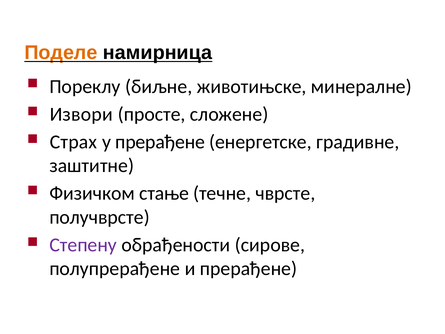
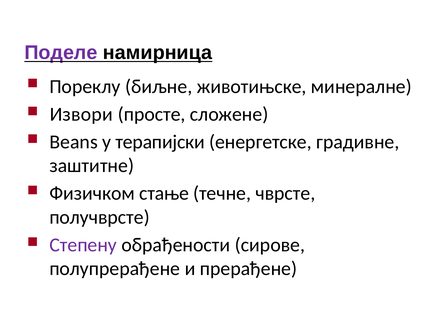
Поделе colour: orange -> purple (61, 53)
Страх: Страх -> Beans (74, 142)
у прерађене: прерађене -> терапијски (160, 142)
